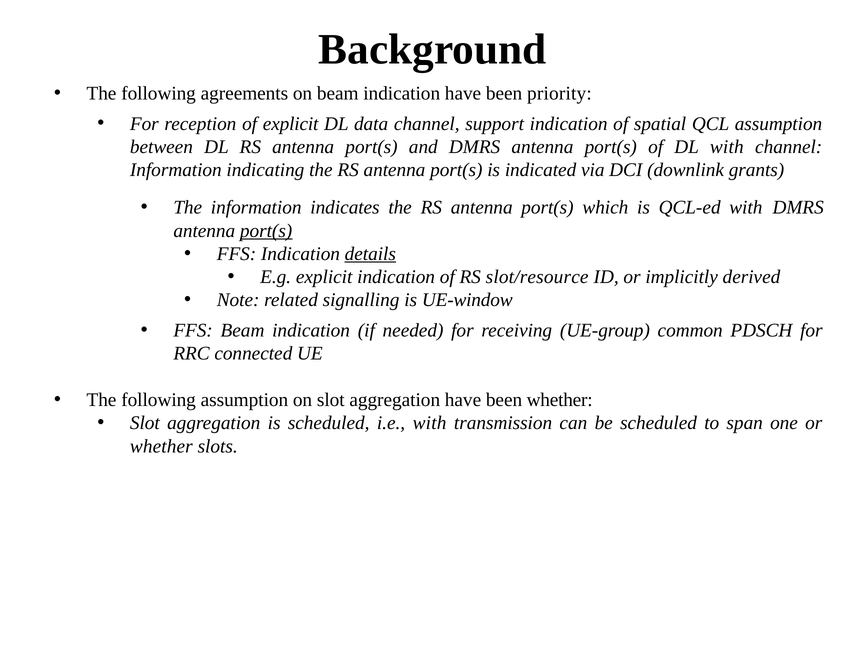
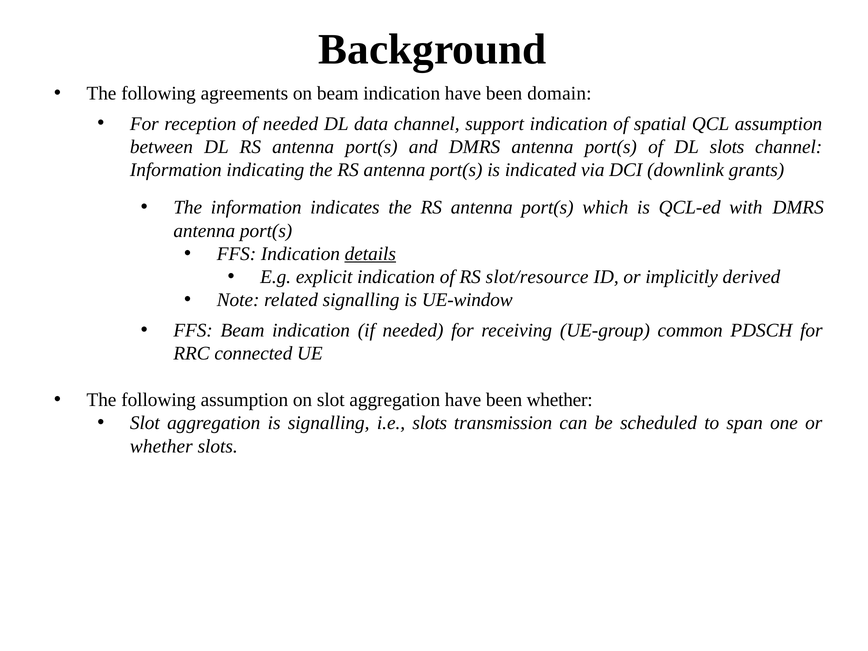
priority: priority -> domain (559, 93)
of explicit: explicit -> needed (291, 124)
DL with: with -> slots (727, 147)
port(s underline: present -> none (266, 231)
is scheduled: scheduled -> signalling (329, 423)
i.e with: with -> slots (430, 423)
